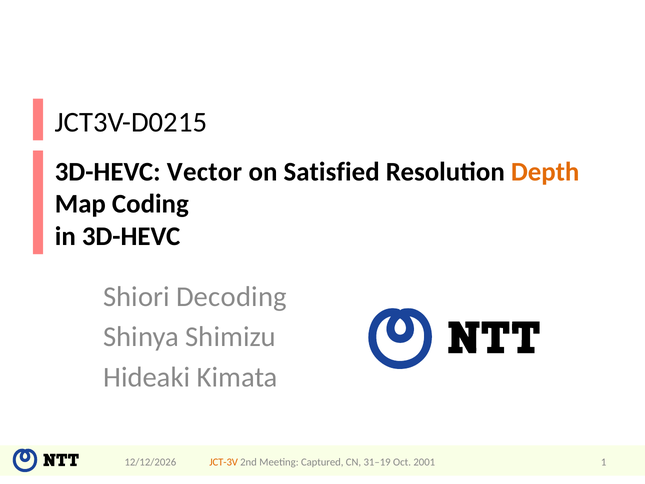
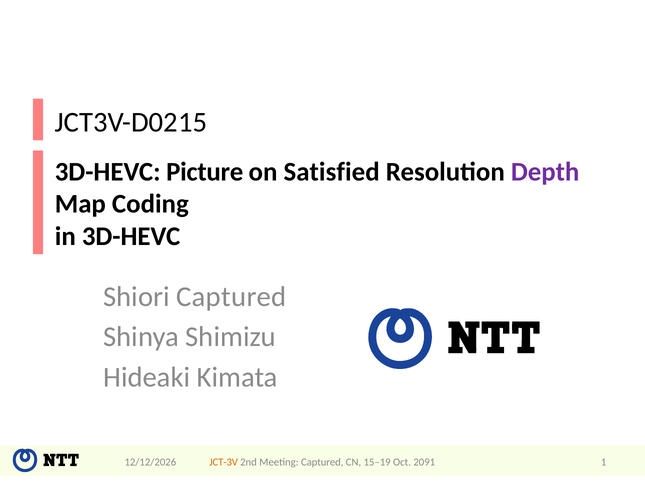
Vector: Vector -> Picture (205, 172)
Depth colour: orange -> purple (545, 172)
Shiori Decoding: Decoding -> Captured (231, 297)
31–19: 31–19 -> 15–19 (377, 462)
2001: 2001 -> 2091 (424, 462)
